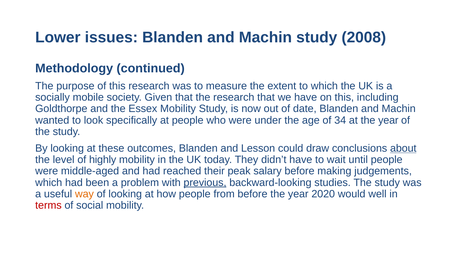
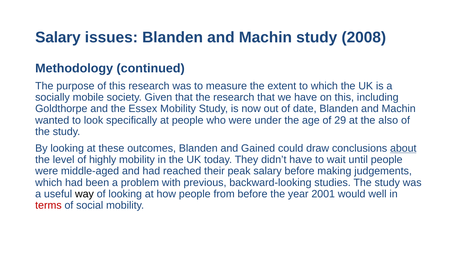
Lower: Lower -> Salary (58, 37)
34: 34 -> 29 (340, 120)
at the year: year -> also (388, 120)
Lesson: Lesson -> Gained (258, 148)
previous underline: present -> none (205, 182)
way colour: orange -> black (84, 194)
2020: 2020 -> 2001 (323, 194)
